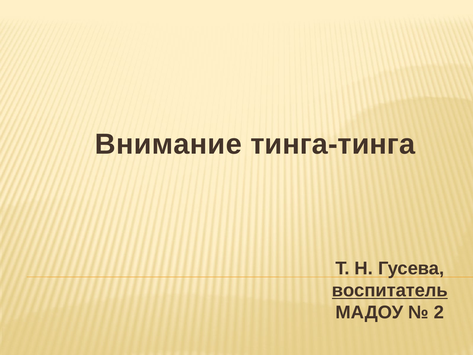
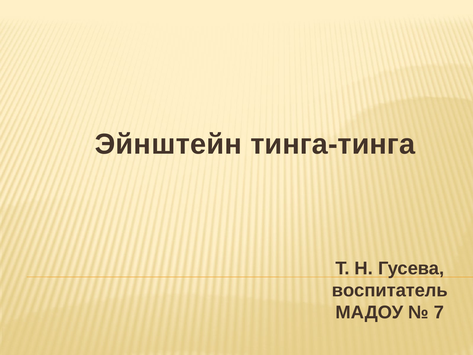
Внимание: Внимание -> Эйнштейн (168, 144)
воспитатель underline: present -> none (390, 290)
2: 2 -> 7 (439, 312)
